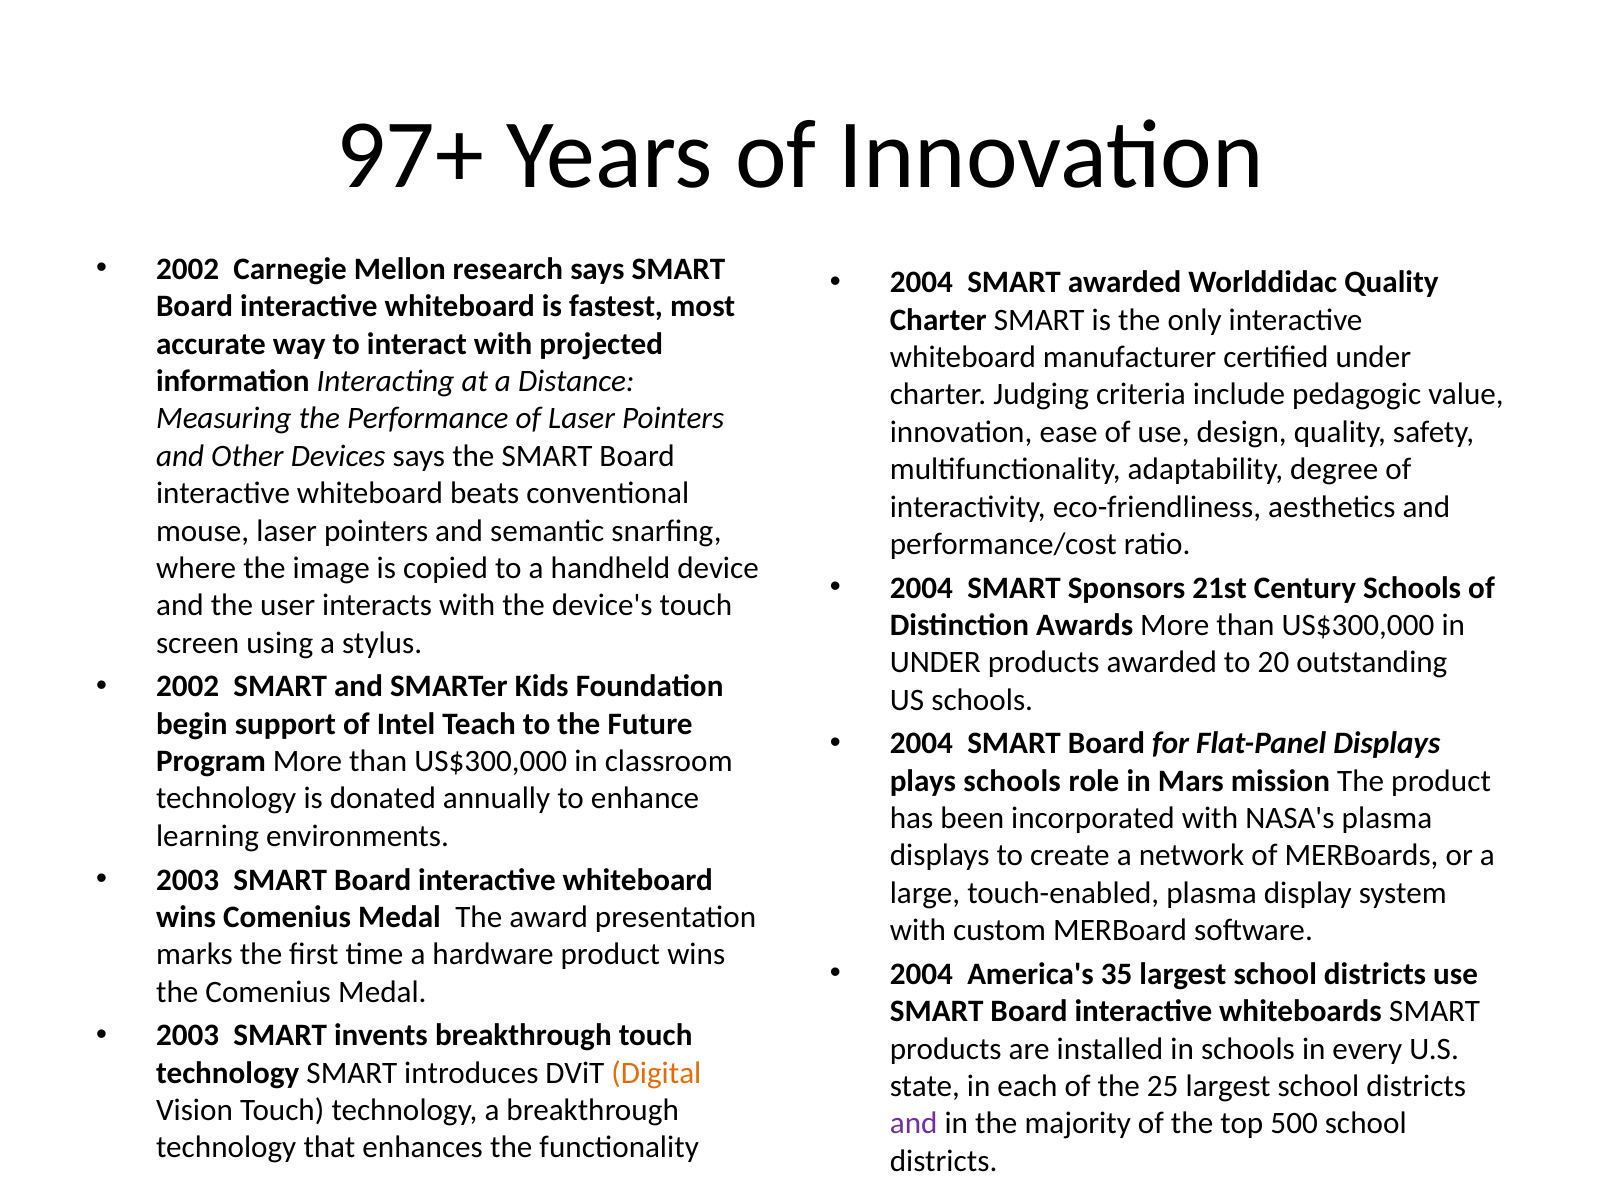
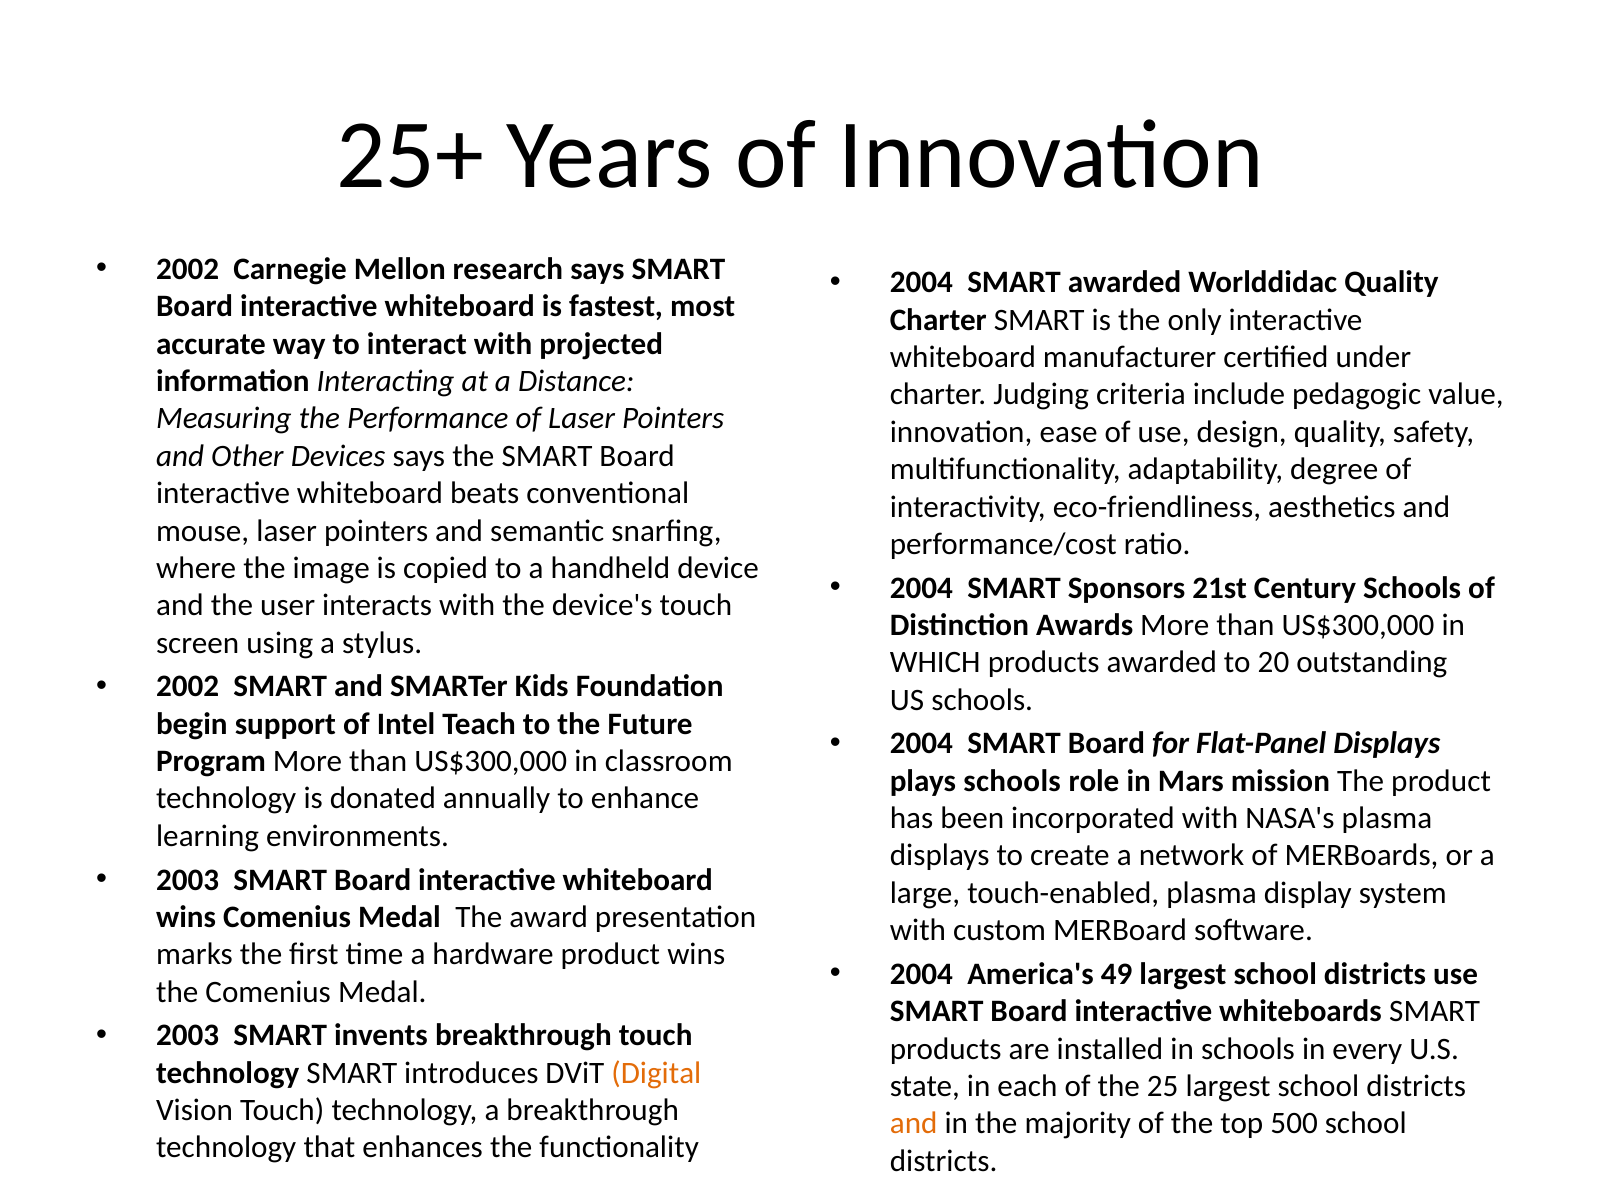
97+: 97+ -> 25+ (410, 155)
UNDER: UNDER -> WHICH (935, 662)
35: 35 -> 49 (1117, 974)
and colour: purple -> orange (914, 1123)
